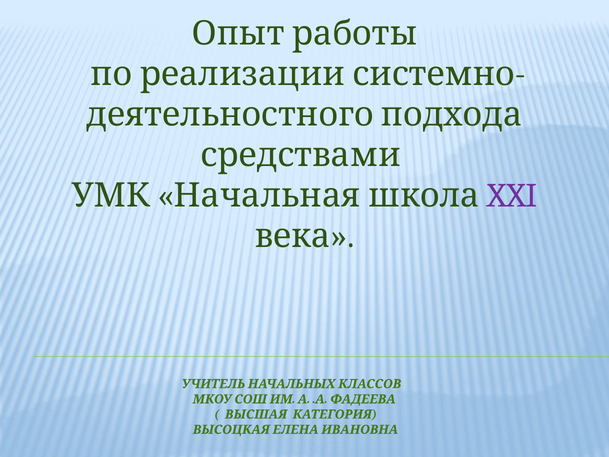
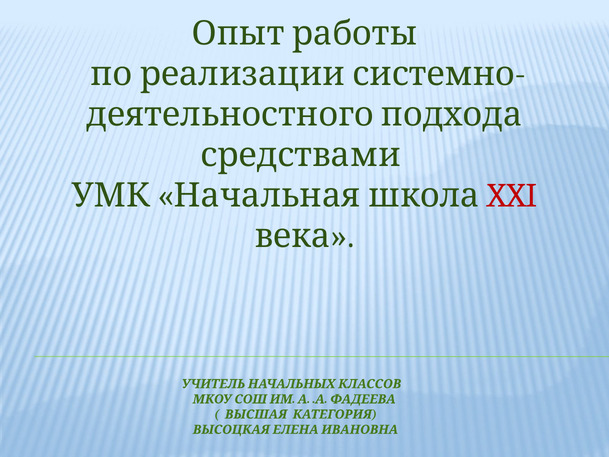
XXI colour: purple -> red (512, 196)
